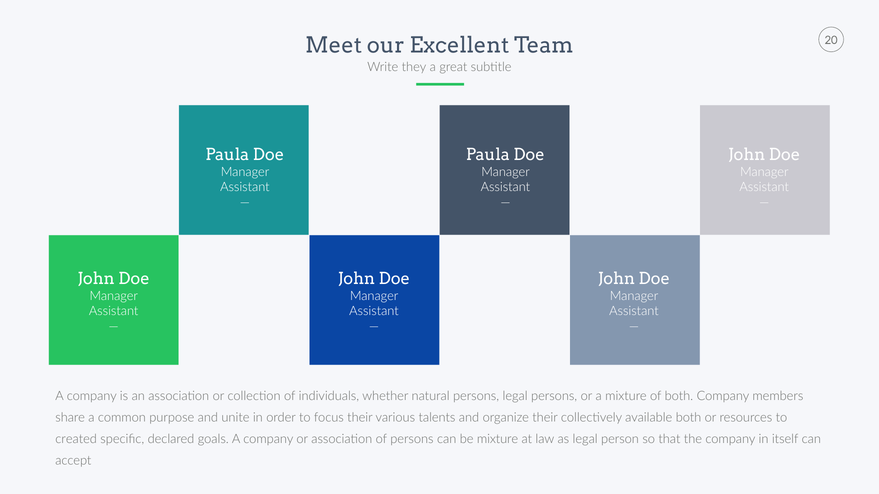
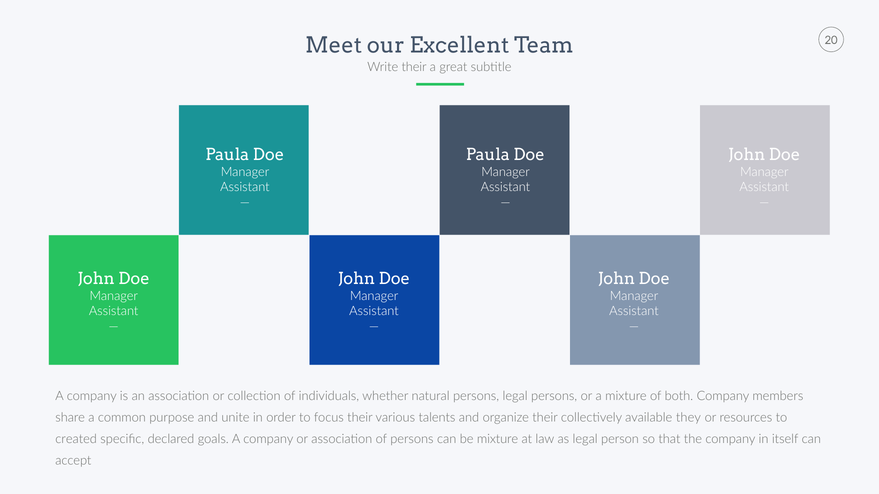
Write they: they -> their (414, 67)
available both: both -> they (688, 418)
